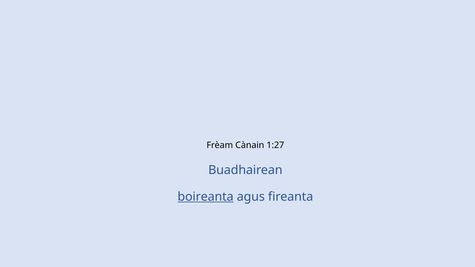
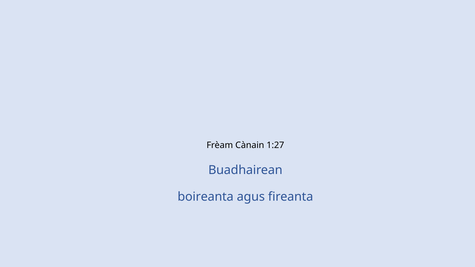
boireanta underline: present -> none (206, 197)
